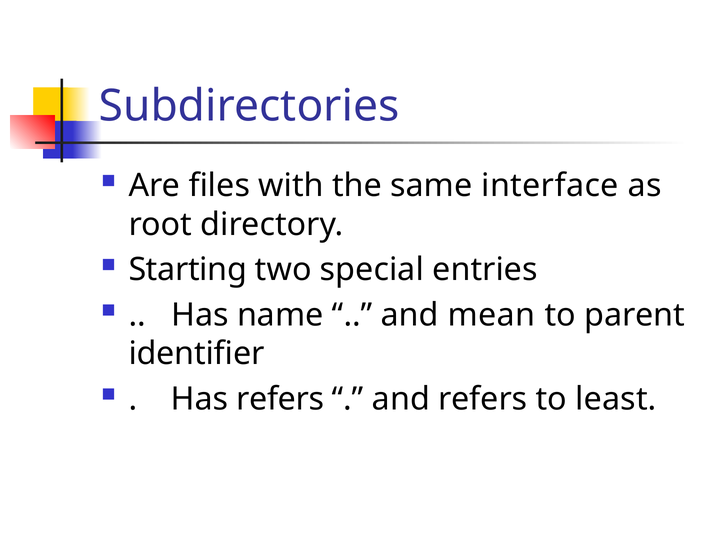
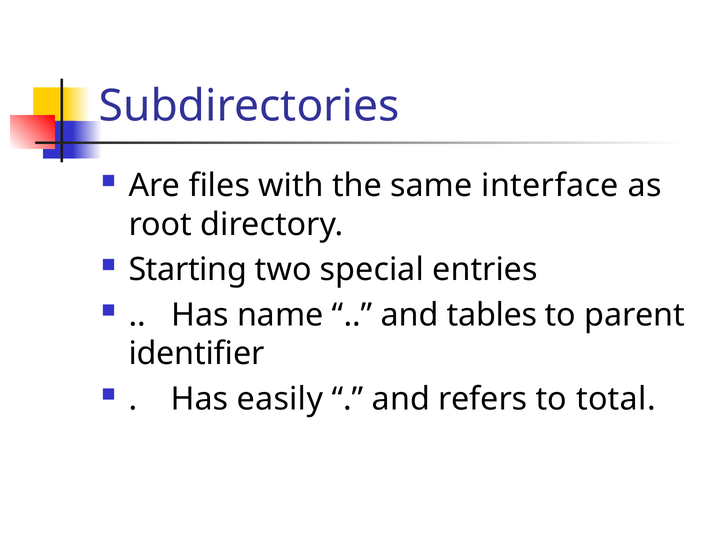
mean: mean -> tables (492, 315)
Has refers: refers -> easily (280, 399)
least: least -> total (616, 399)
